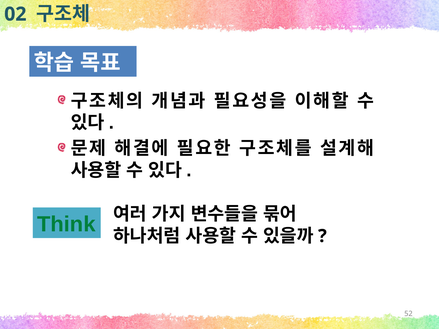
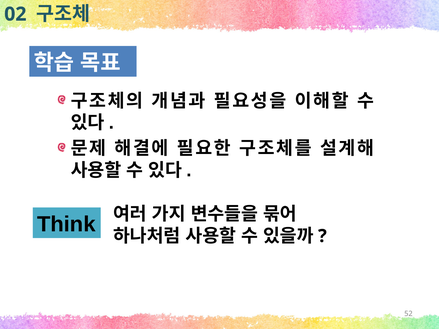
Think colour: green -> black (66, 224)
